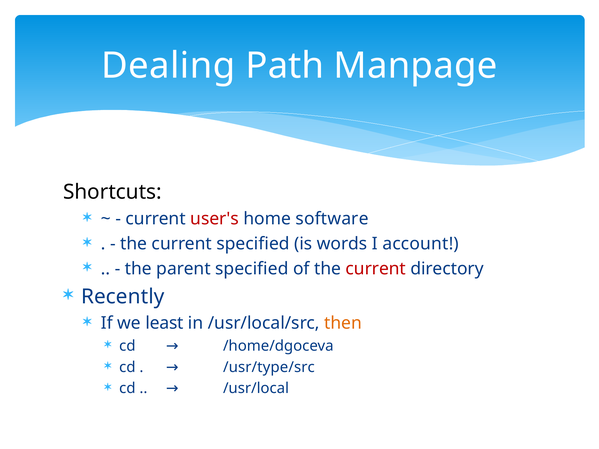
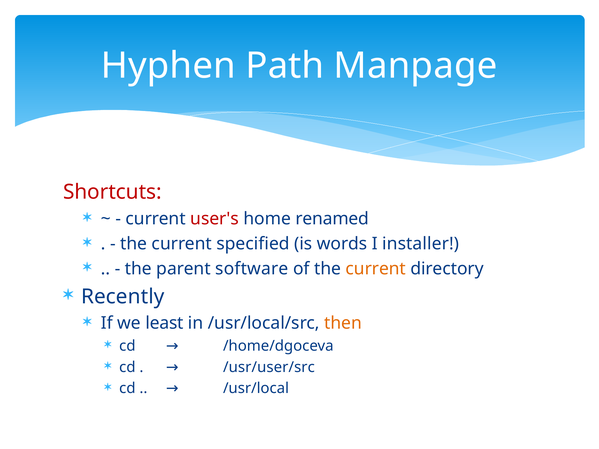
Dealing: Dealing -> Hyphen (168, 66)
Shortcuts colour: black -> red (112, 192)
software: software -> renamed (332, 219)
account: account -> installer (421, 244)
parent specified: specified -> software (252, 269)
current colour: red -> orange (376, 269)
/usr/type/src: /usr/type/src -> /usr/user/src (269, 367)
